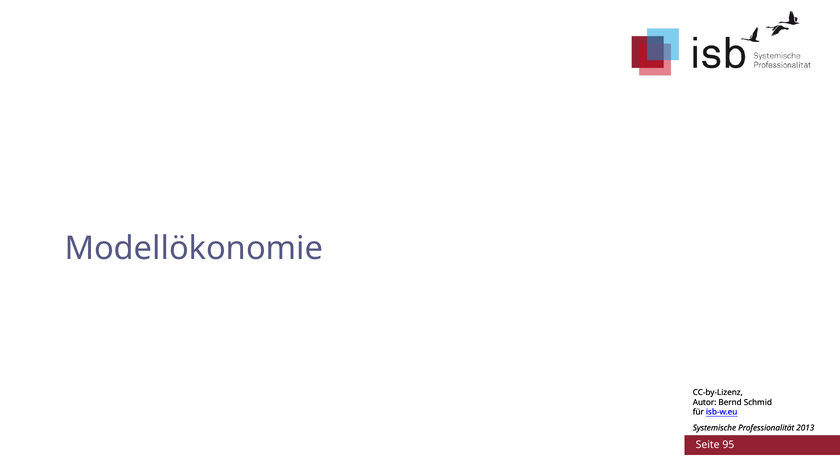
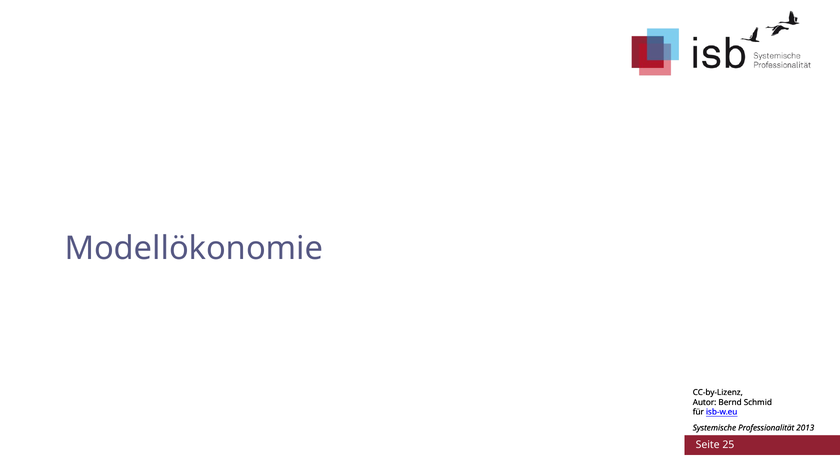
95: 95 -> 25 (728, 444)
